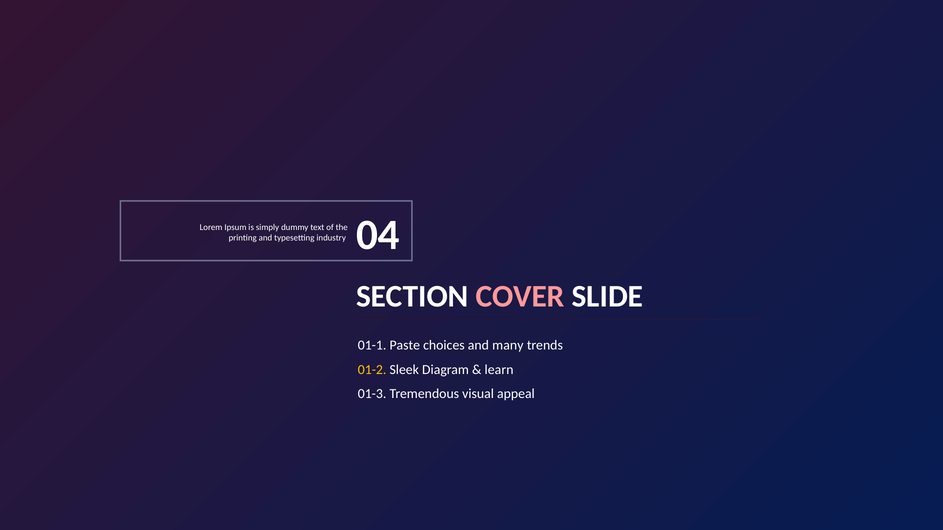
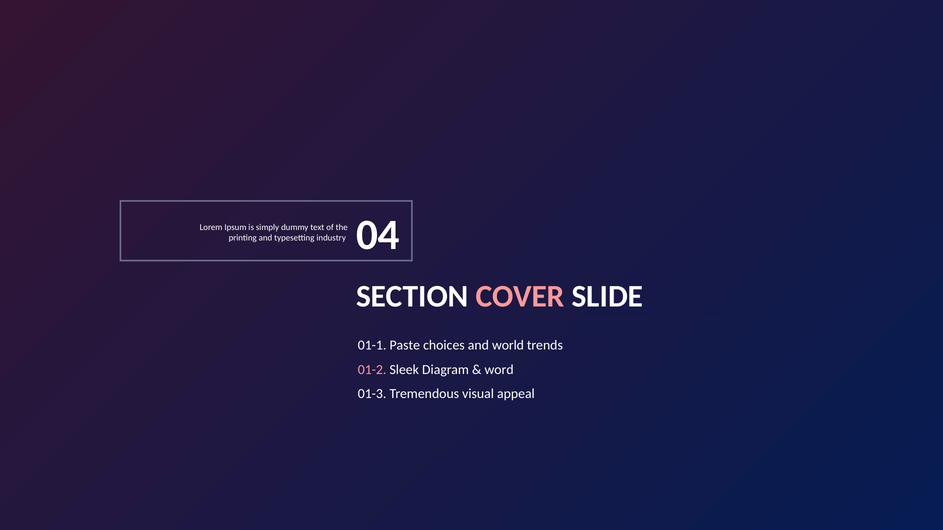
many: many -> world (508, 345)
01-2 colour: yellow -> pink (372, 370)
learn: learn -> word (499, 370)
